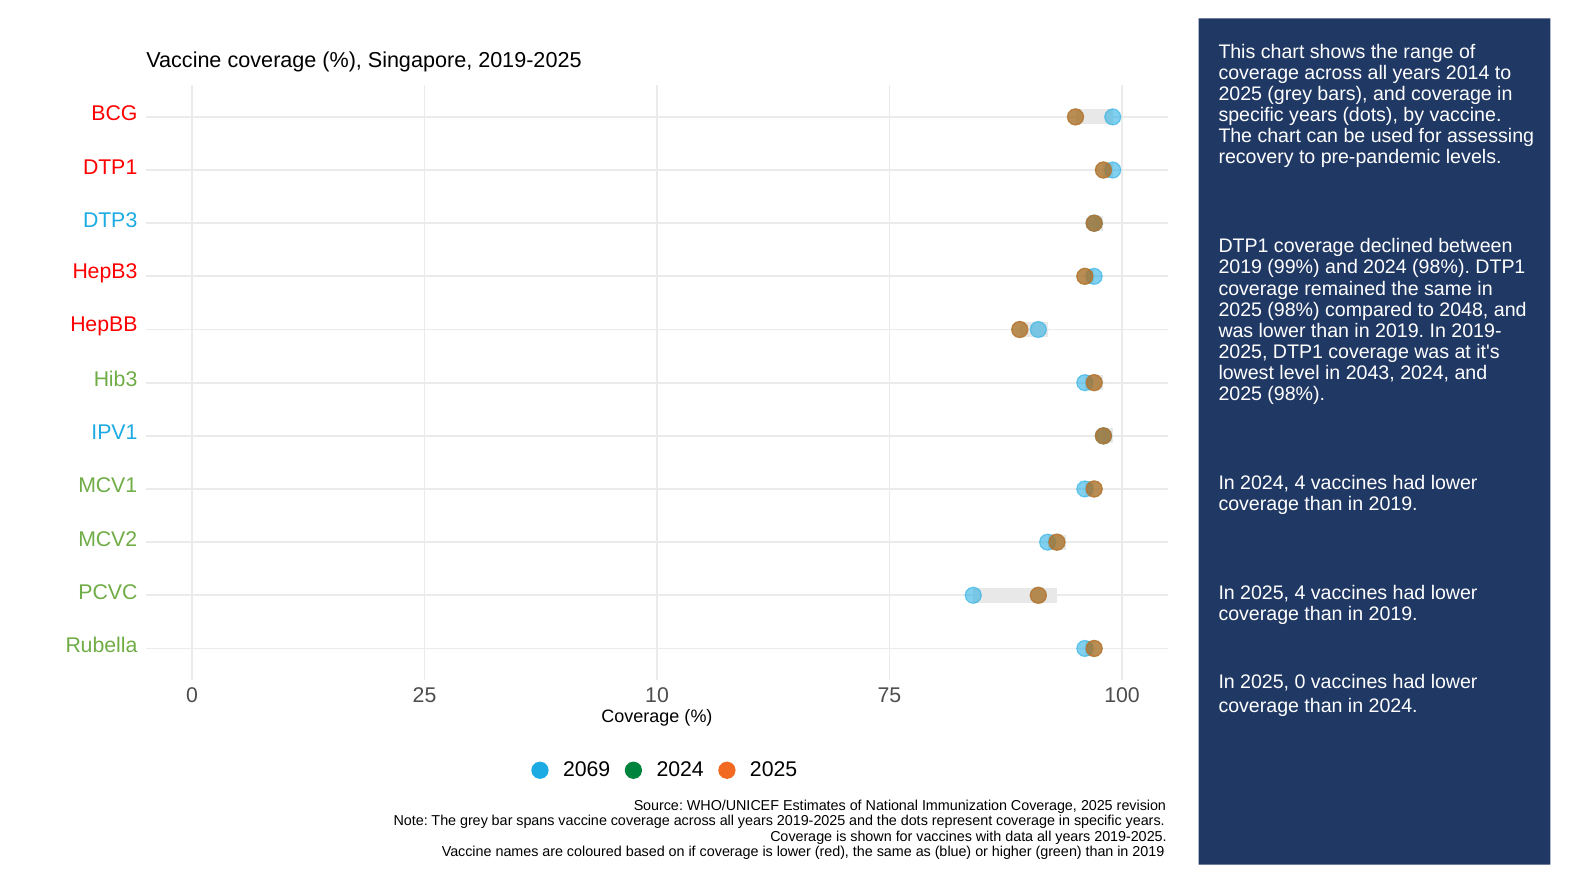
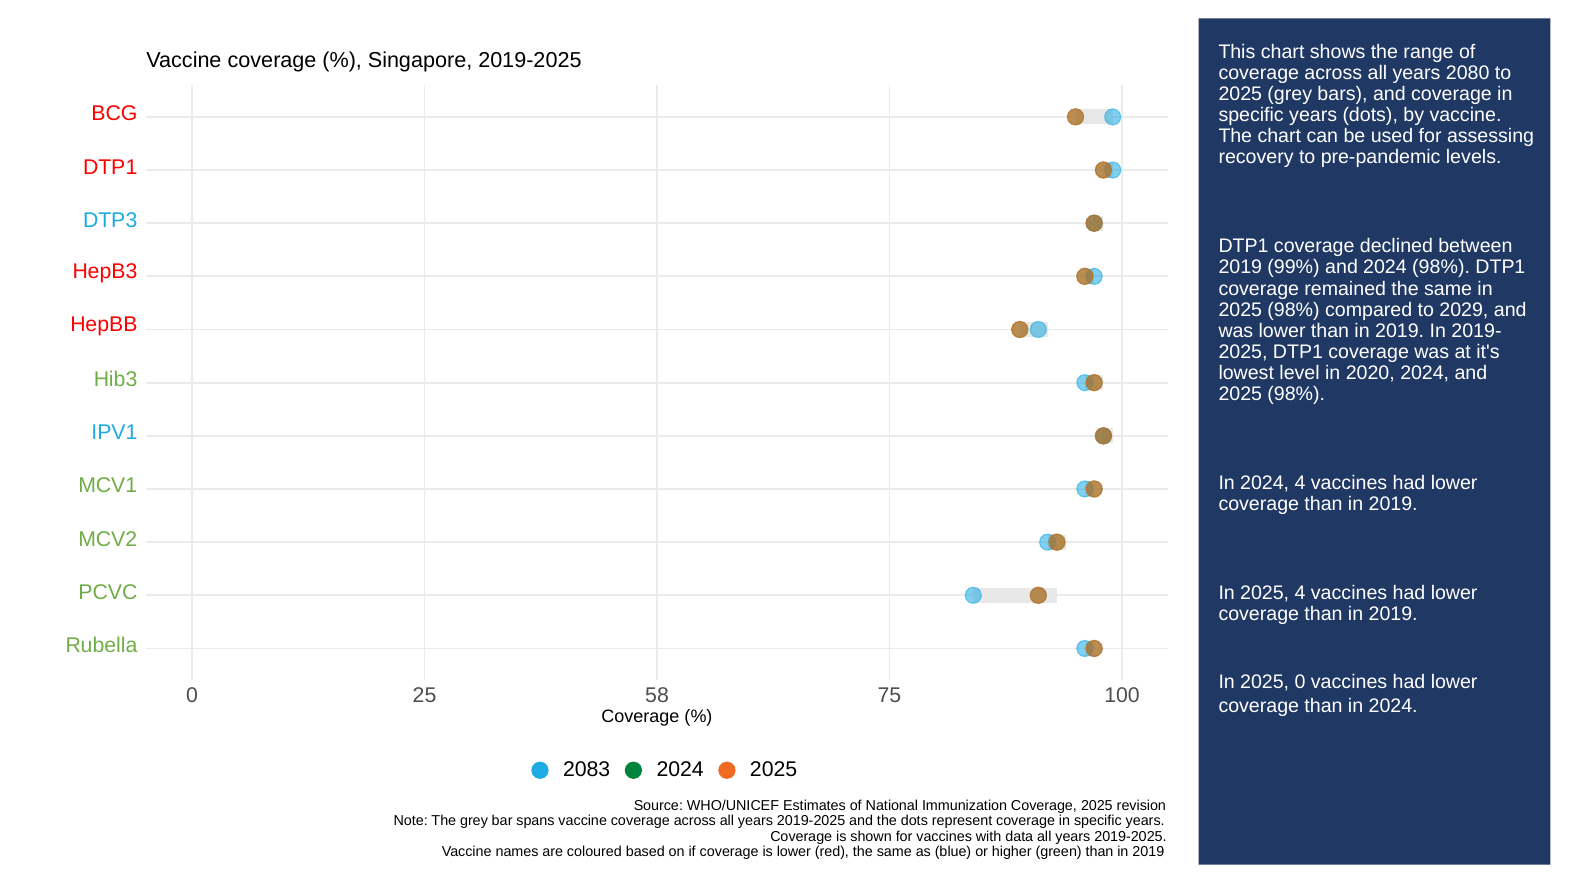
2014: 2014 -> 2080 (1468, 73)
2048: 2048 -> 2029 (1464, 310)
2043: 2043 -> 2020 (1370, 373)
10: 10 -> 58 (657, 695)
2069: 2069 -> 2083 (587, 770)
